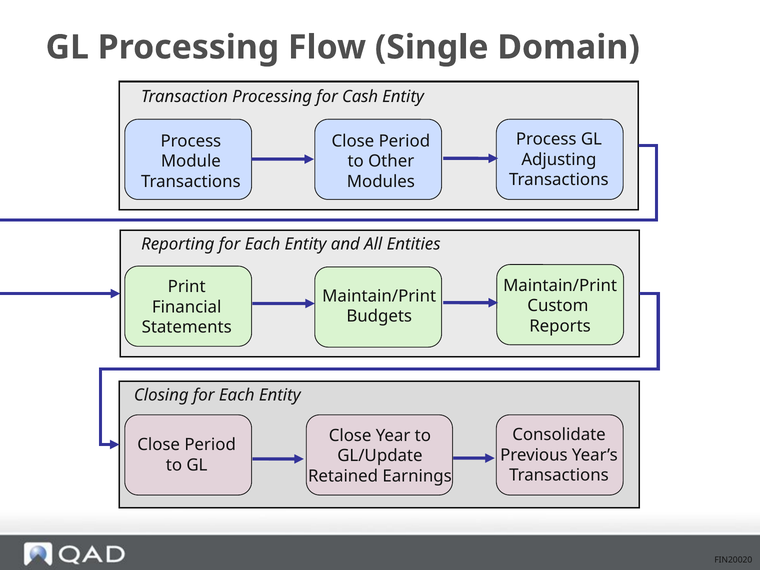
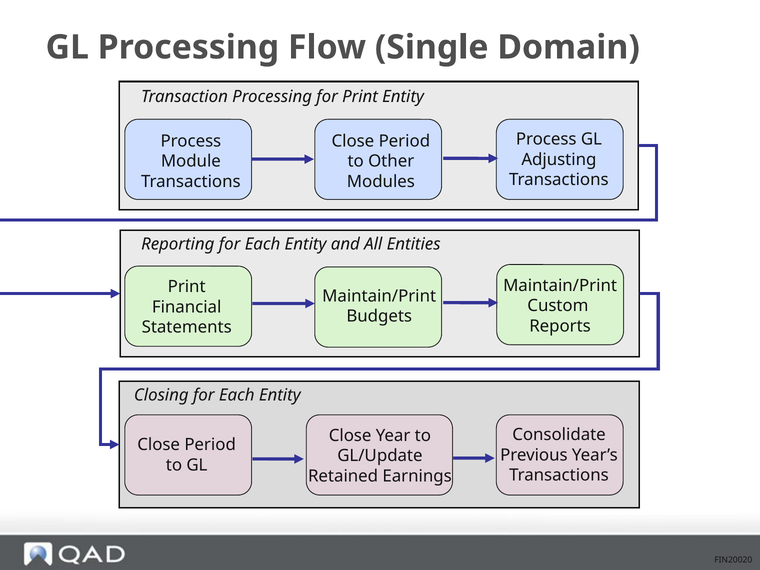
for Cash: Cash -> Print (360, 97)
